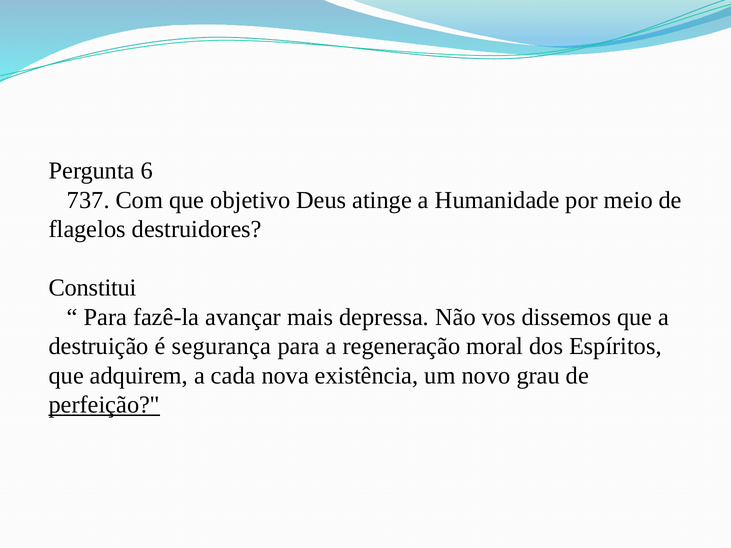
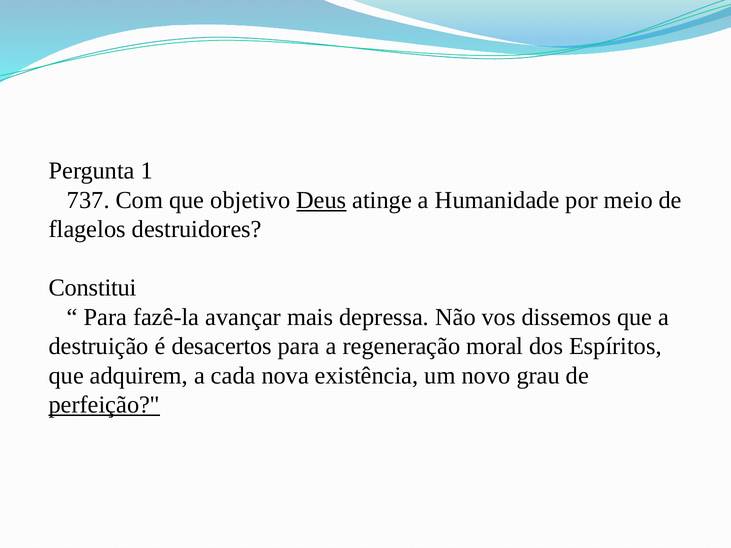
6: 6 -> 1 (147, 171)
Deus underline: none -> present (321, 200)
segurança: segurança -> desacertos (222, 346)
